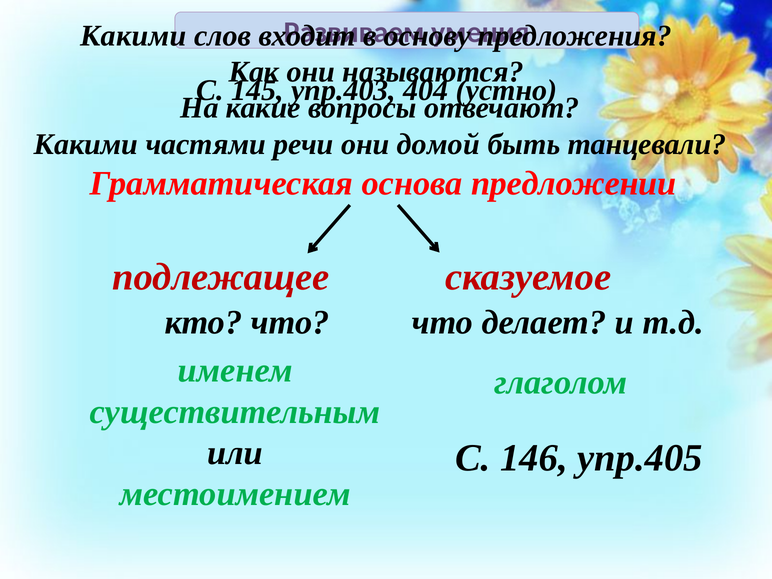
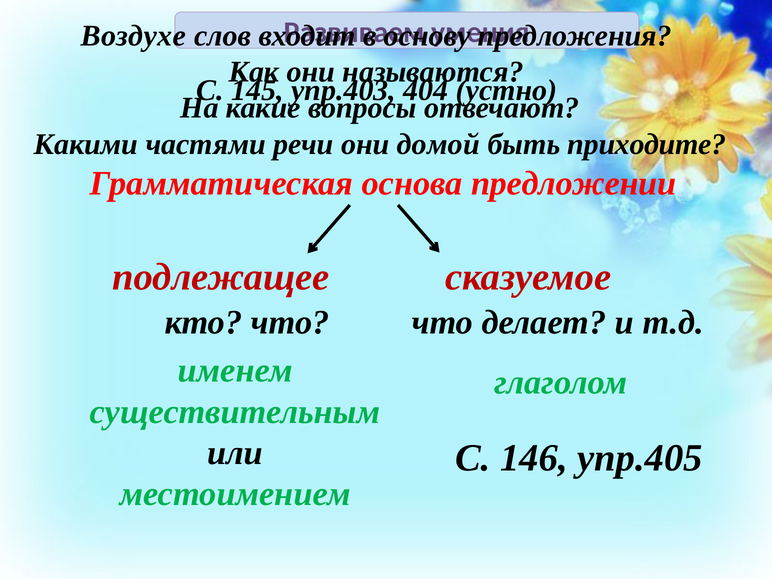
Какими: Какими -> Воздухе (133, 36)
танцевали: танцевали -> приходите (647, 144)
